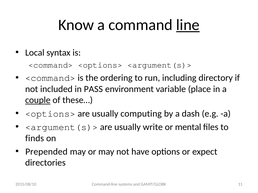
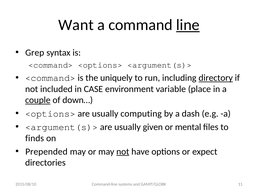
Know: Know -> Want (76, 25)
Local: Local -> Grep (35, 53)
ordering: ordering -> uniquely (116, 78)
directory underline: none -> present (216, 78)
PASS: PASS -> CASE (93, 89)
these…: these… -> down… (78, 100)
write: write -> given (153, 127)
not underline: none -> present (123, 152)
